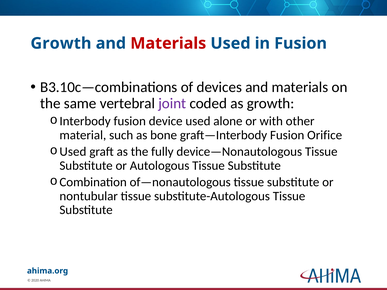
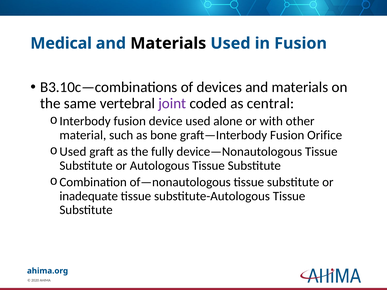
Growth: Growth -> Medical (61, 43)
Materials colour: red -> black (168, 43)
as growth: growth -> central (270, 103)
nontubular: nontubular -> inadequate (89, 196)
